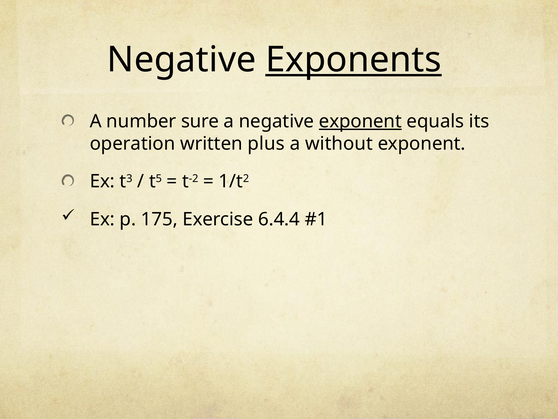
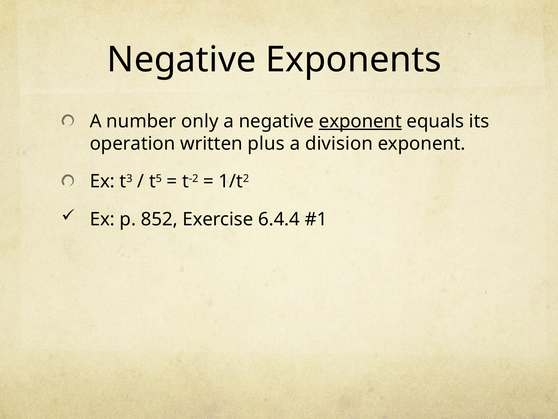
Exponents underline: present -> none (354, 60)
sure: sure -> only (200, 121)
without: without -> division (339, 143)
175: 175 -> 852 (159, 219)
